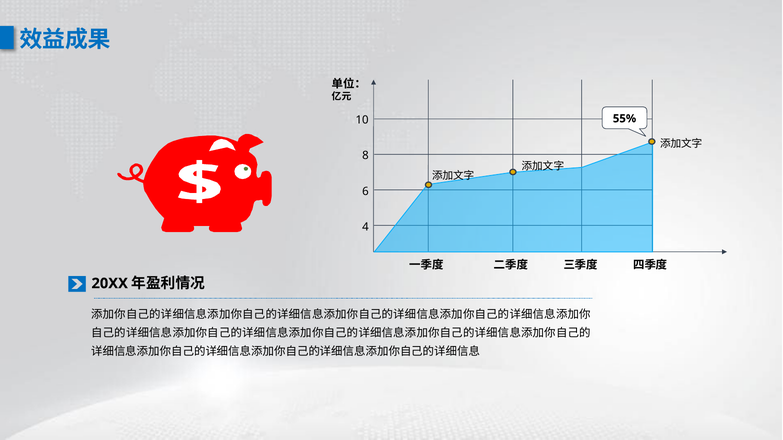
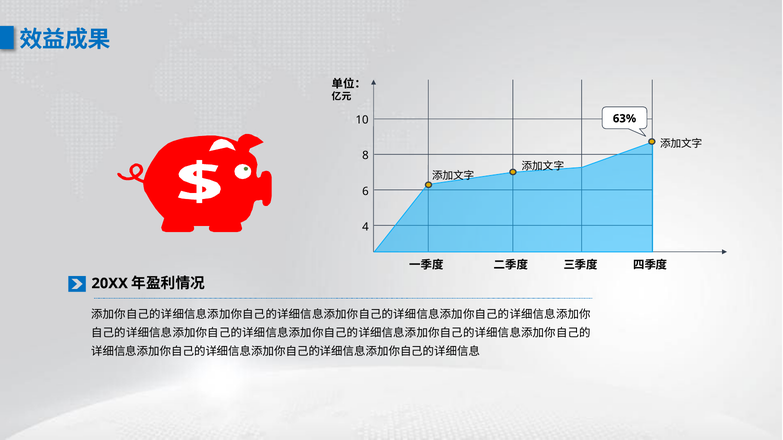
55%: 55% -> 63% (625, 119)
